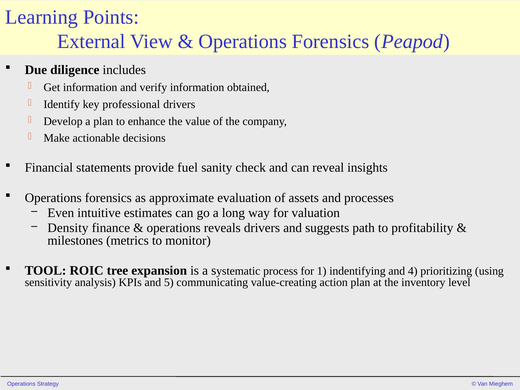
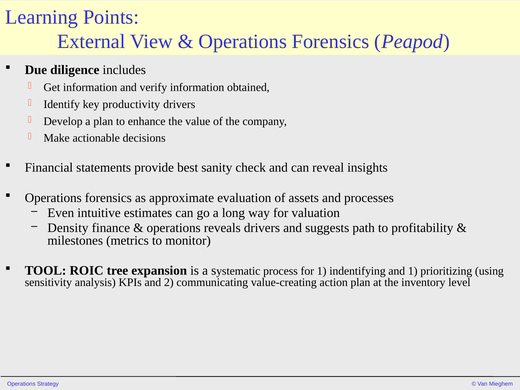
professional: professional -> productivity (131, 104)
fuel: fuel -> best (188, 168)
and 4: 4 -> 1 (413, 271)
5: 5 -> 2 (169, 282)
